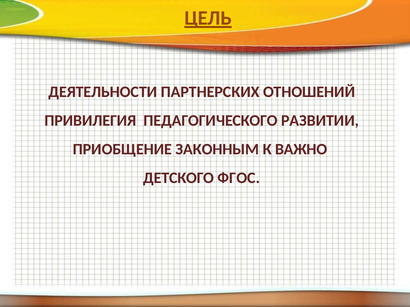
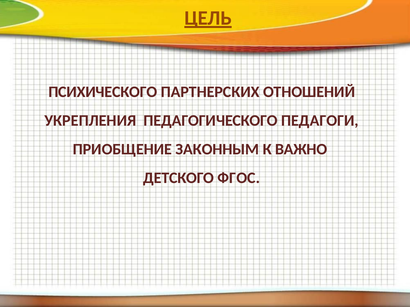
ДЕЯТЕЛЬНОСТИ: ДЕЯТЕЛЬНОСТИ -> ПСИХИЧЕСКОГО (103, 92)
ПРИВИЛЕГИЯ: ПРИВИЛЕГИЯ -> УКРЕПЛЕНИЯ (90, 121)
РАЗВИТИИ: РАЗВИТИИ -> ПЕДАГОГИ (320, 121)
